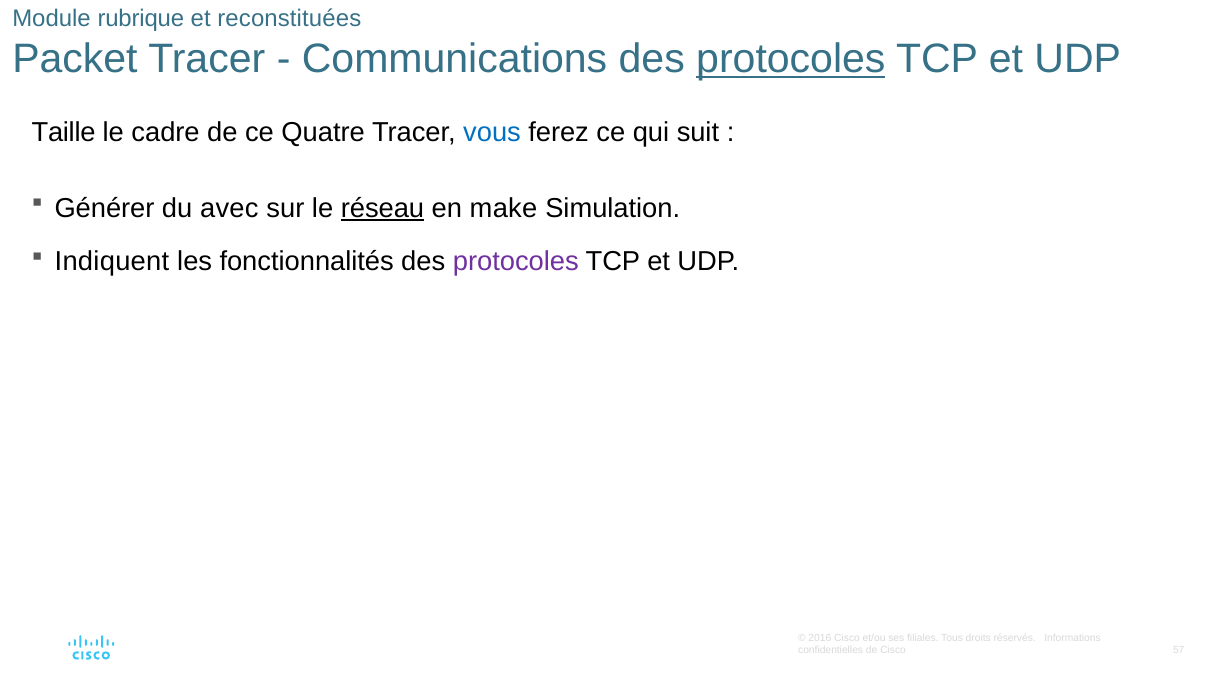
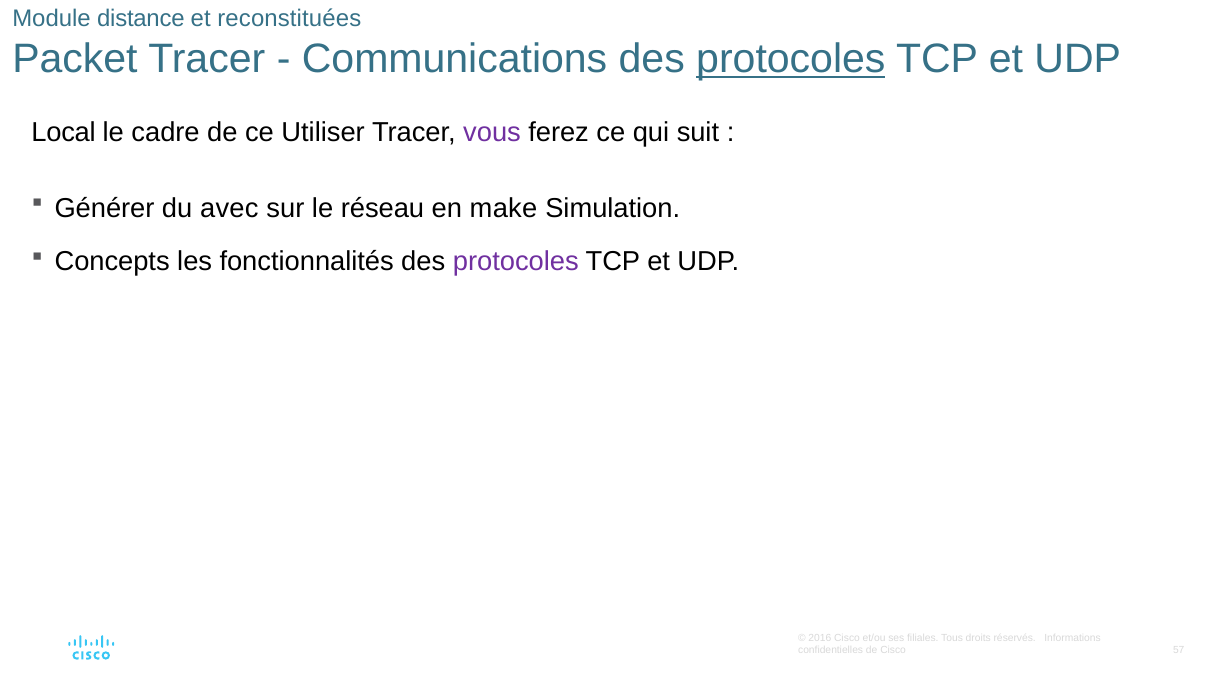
rubrique: rubrique -> distance (141, 19)
Taille: Taille -> Local (64, 132)
Quatre: Quatre -> Utiliser (323, 132)
vous colour: blue -> purple (492, 132)
réseau underline: present -> none (382, 208)
Indiquent: Indiquent -> Concepts (112, 261)
